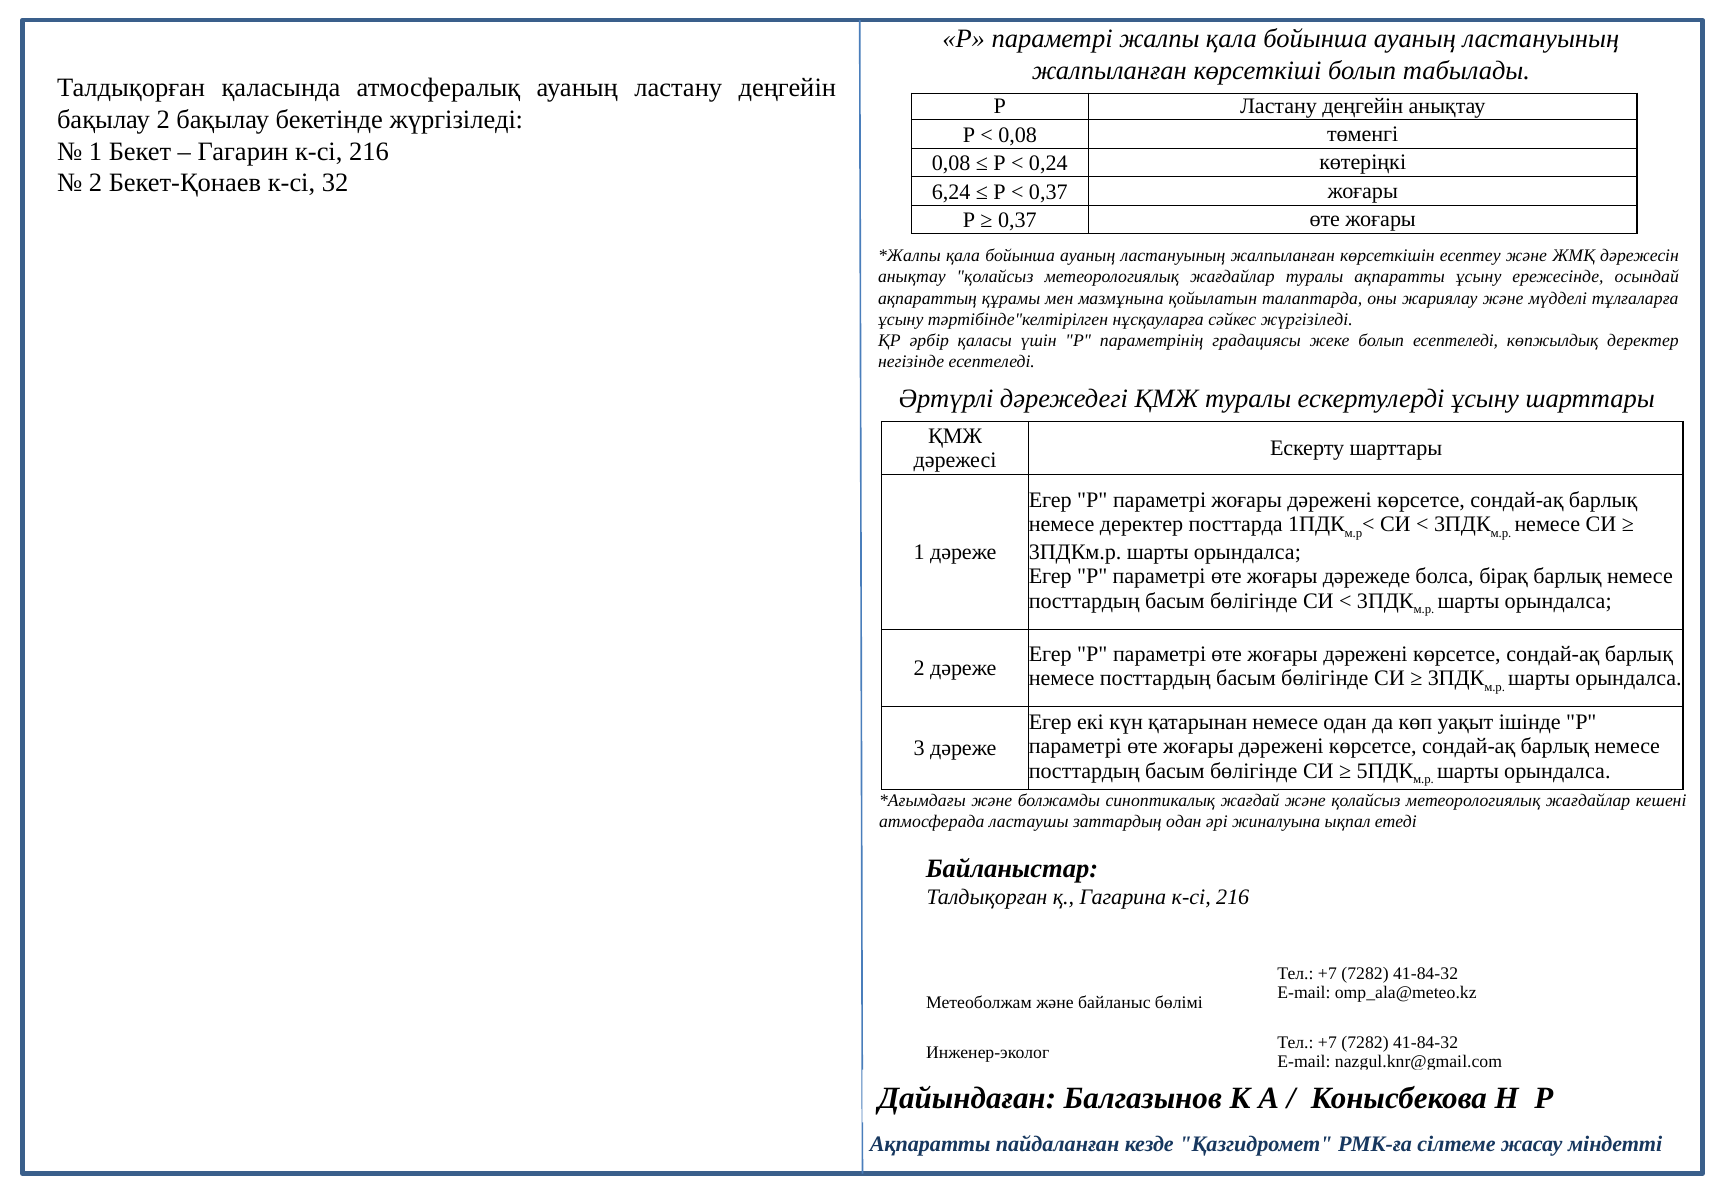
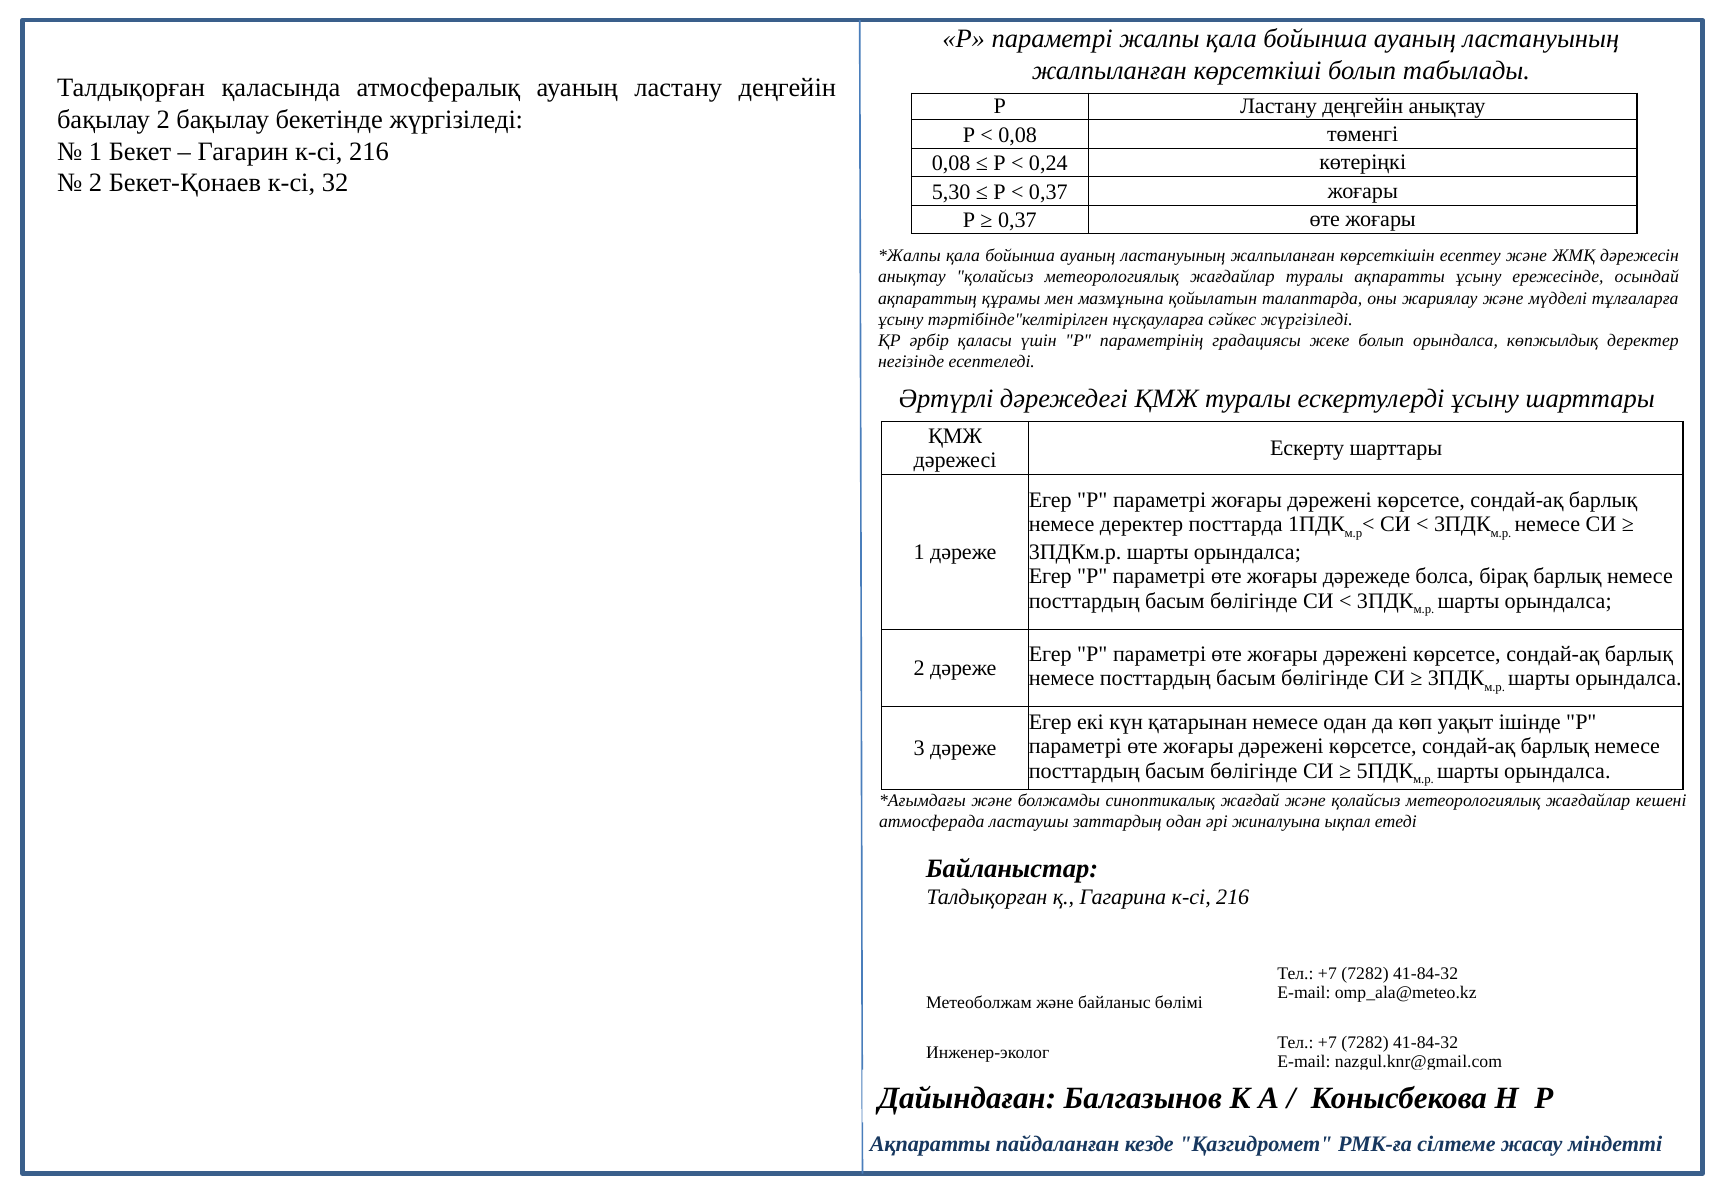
6,24: 6,24 -> 5,30 (951, 192)
болып есептеледі: есептеледі -> орындалса (1456, 341)
